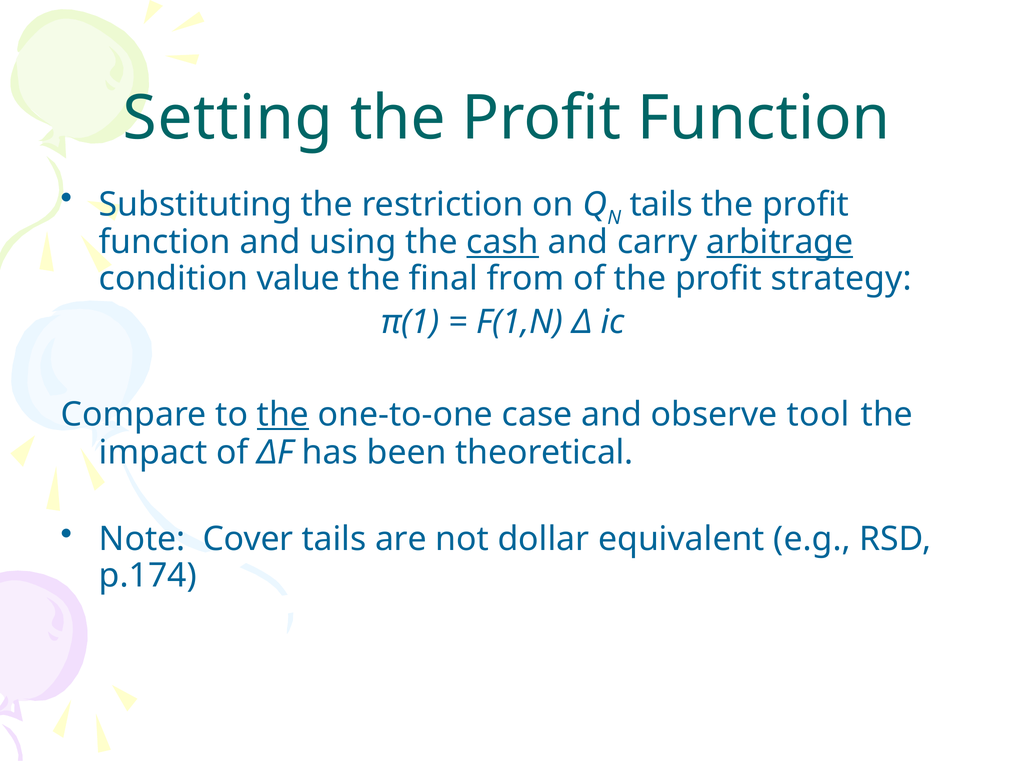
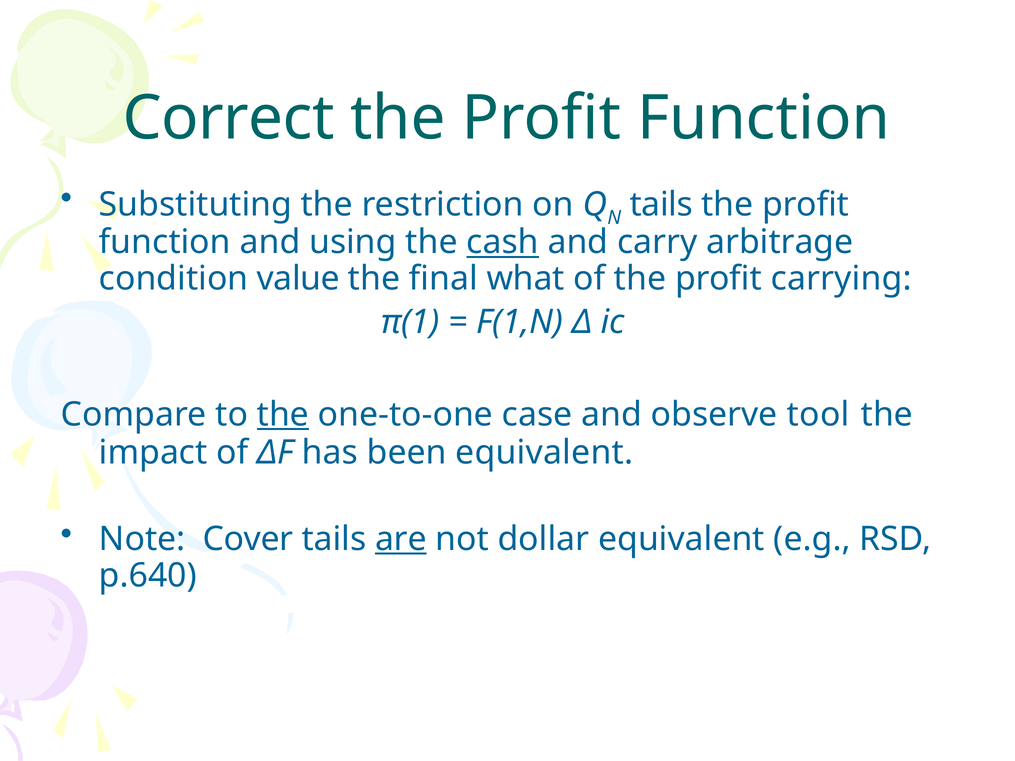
Setting: Setting -> Correct (228, 118)
arbitrage underline: present -> none (780, 242)
from: from -> what (526, 279)
strategy: strategy -> carrying (841, 279)
been theoretical: theoretical -> equivalent (544, 452)
are underline: none -> present (401, 539)
p.174: p.174 -> p.640 (148, 576)
